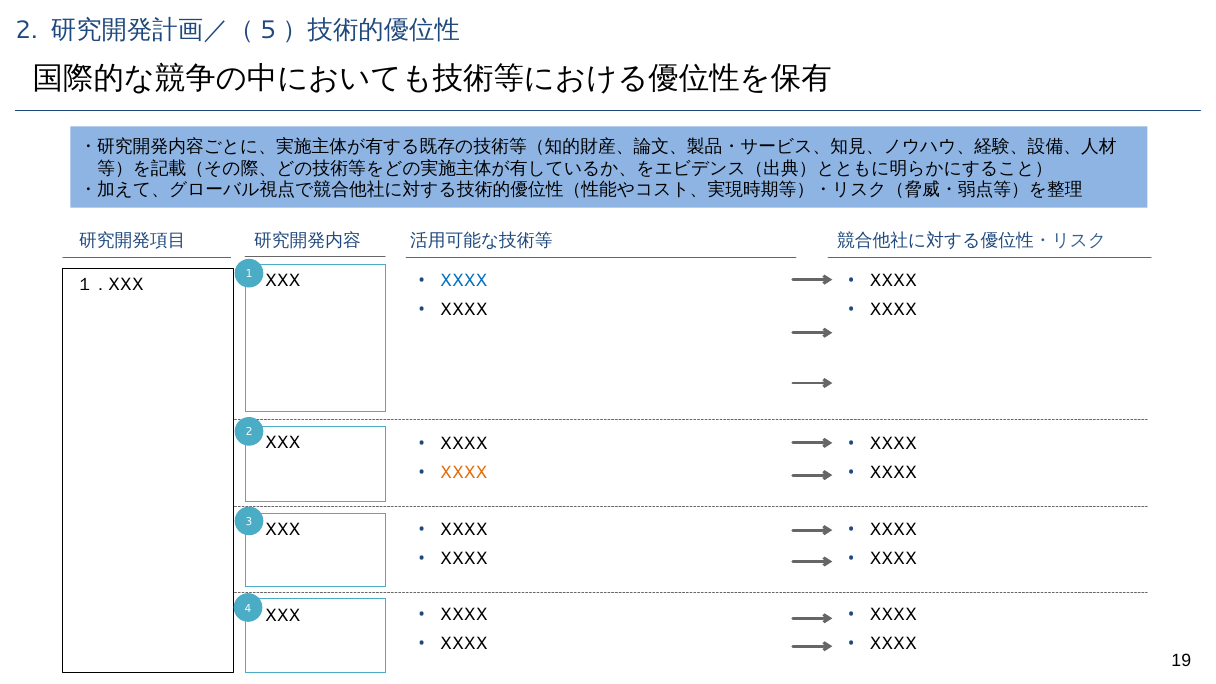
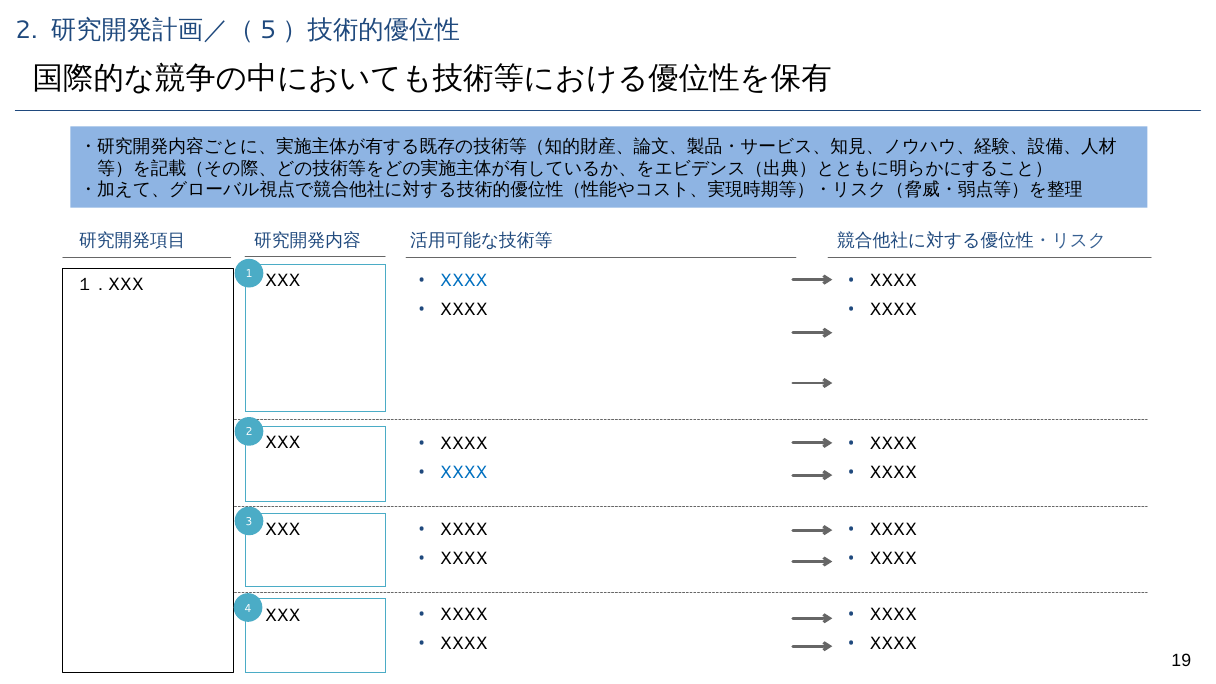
XXXX colour: orange -> blue (464, 473)
